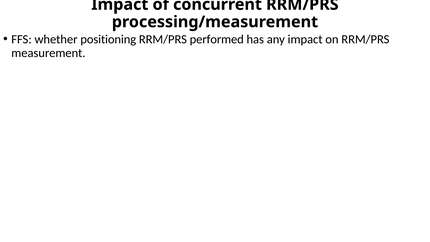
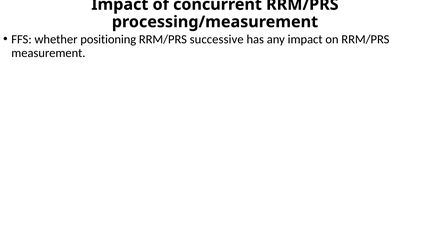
performed: performed -> successive (217, 39)
